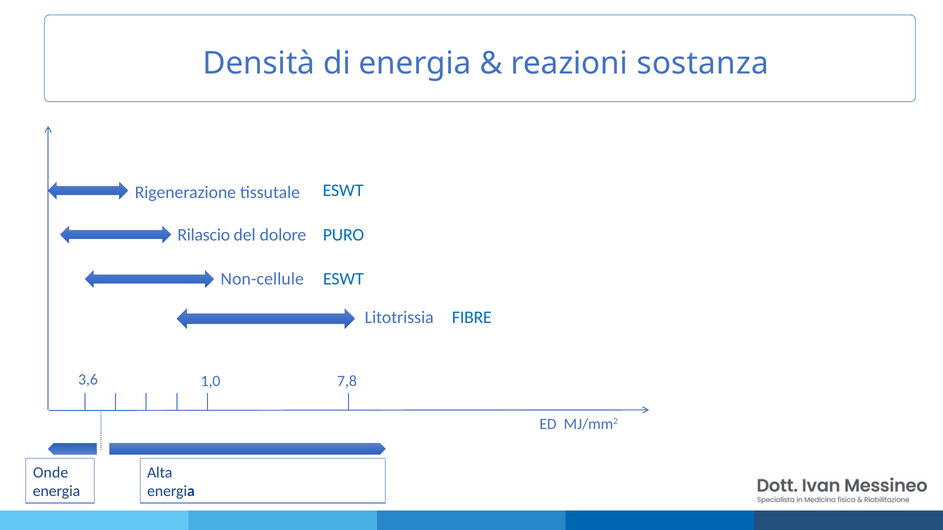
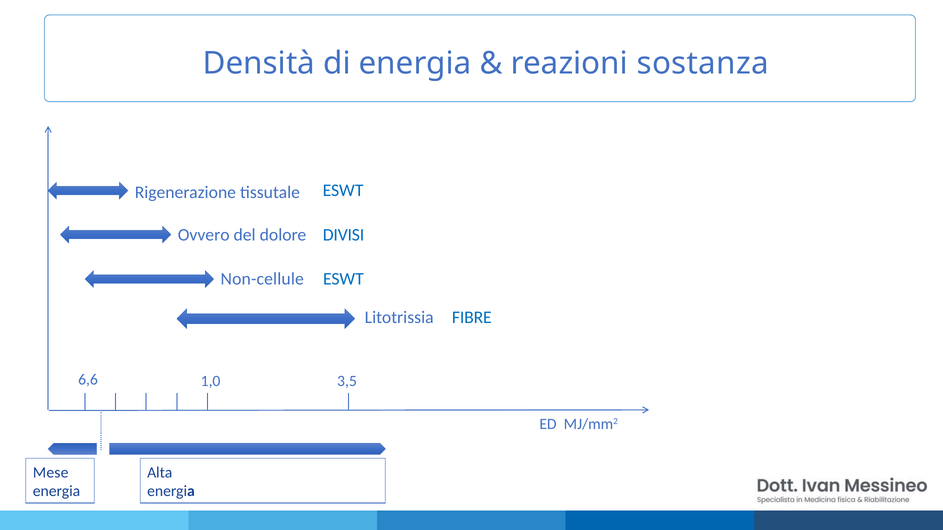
Rilascio: Rilascio -> Ovvero (204, 235)
PURO: PURO -> DIVISI (344, 235)
3,6: 3,6 -> 6,6 (88, 380)
7,8: 7,8 -> 3,5 (347, 381)
Onde: Onde -> Mese (51, 473)
